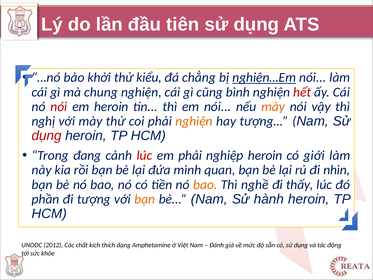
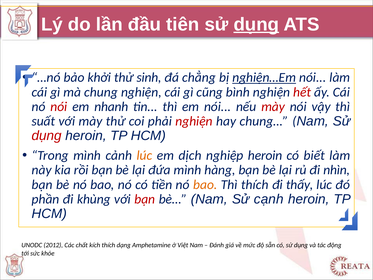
dụng underline: none -> present (256, 24)
kiểu: kiểu -> sinh (149, 77)
em heroin: heroin -> nhanh (111, 107)
mày colour: orange -> red (273, 107)
nghị: nghị -> suất (43, 121)
nghiện colour: orange -> red (194, 121)
tượng…: tượng… -> chung… (264, 121)
Trong đang: đang -> mình (87, 155)
lúc colour: red -> orange (144, 155)
em phải: phải -> dịch (190, 155)
giới: giới -> biết (314, 155)
quan: quan -> hàng (220, 170)
Thì nghề: nghề -> thích (255, 184)
tượng: tượng -> khùng (94, 199)
bạn colour: orange -> red (145, 199)
hành: hành -> cạnh (269, 199)
